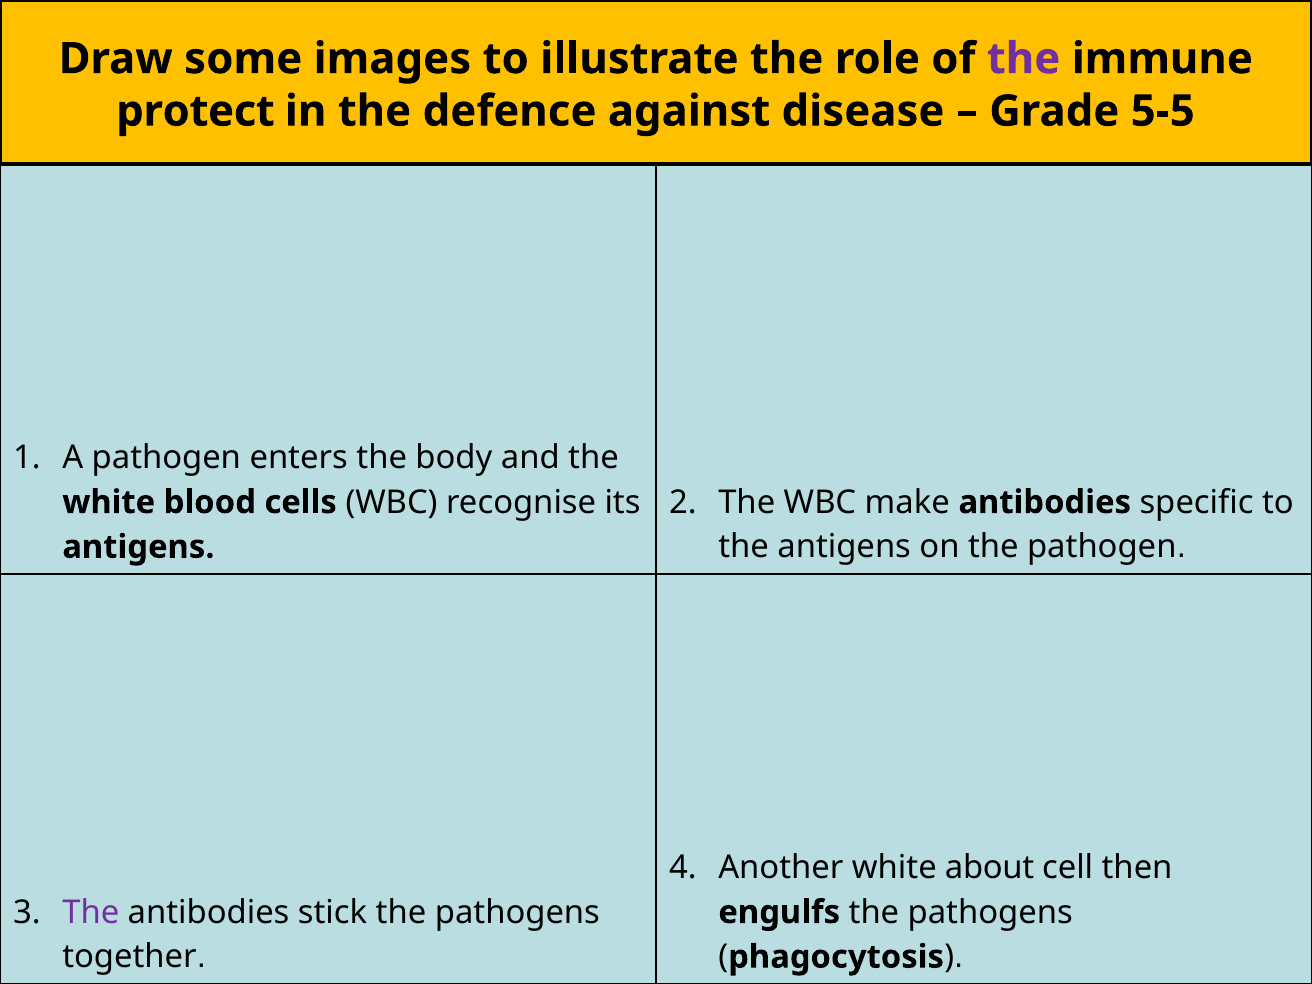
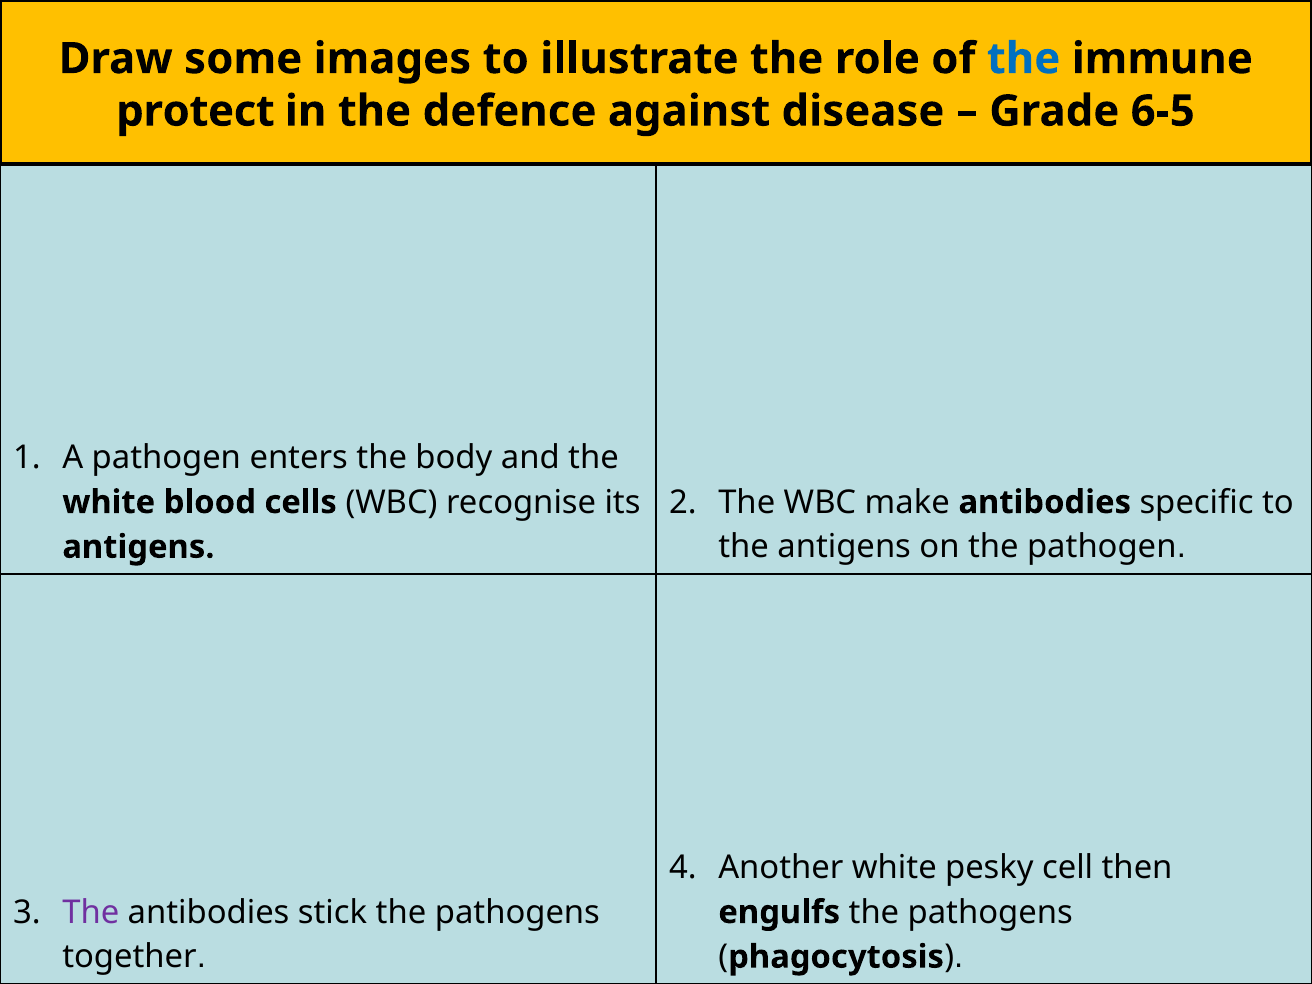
the colour: purple -> blue (1024, 59)
5-5: 5-5 -> 6-5 (1163, 111)
about: about -> pesky (989, 868)
